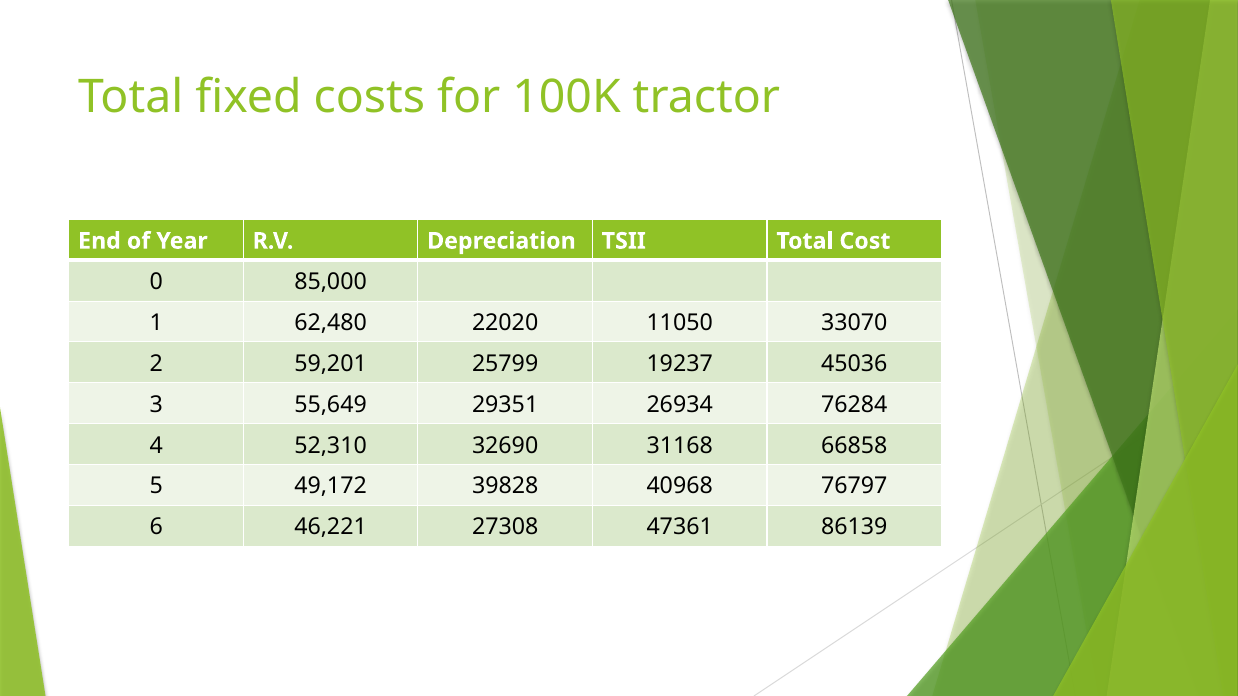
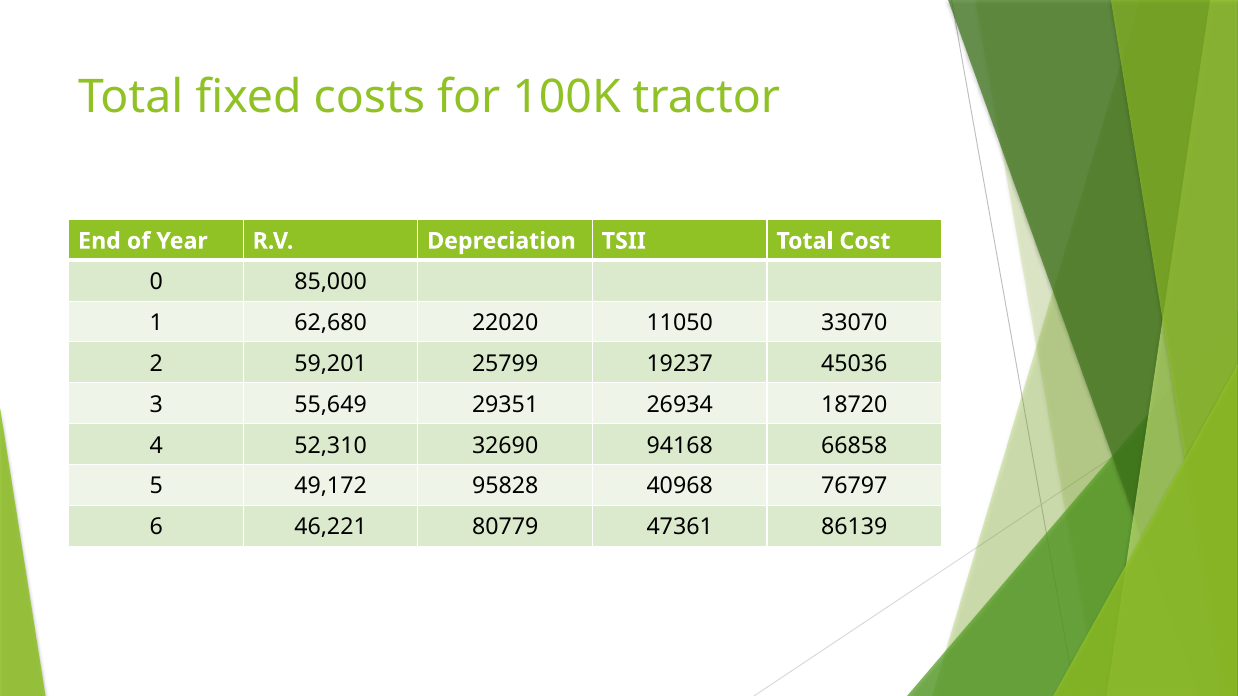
62,480: 62,480 -> 62,680 (331, 323)
76284: 76284 -> 18720 (854, 405)
31168: 31168 -> 94168 (680, 446)
39828: 39828 -> 95828 (505, 487)
27308: 27308 -> 80779 (505, 527)
